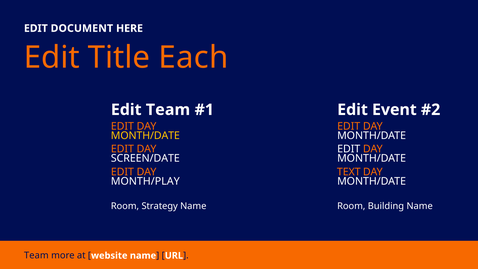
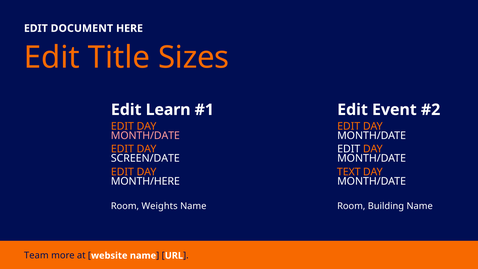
Each: Each -> Sizes (194, 58)
Edit Team: Team -> Learn (168, 110)
MONTH/DATE colour: yellow -> pink (145, 136)
MONTH/PLAY: MONTH/PLAY -> MONTH/HERE (145, 181)
Strategy: Strategy -> Weights (160, 206)
